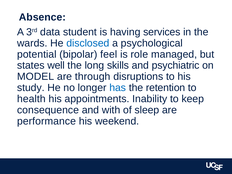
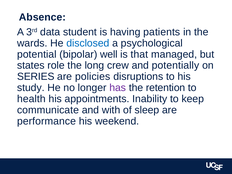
services: services -> patients (162, 32)
feel: feel -> well (109, 54)
role: role -> that (139, 54)
well: well -> role (56, 65)
skills: skills -> crew (118, 65)
psychiatric: psychiatric -> potentially (175, 65)
MODEL: MODEL -> SERIES (36, 77)
through: through -> policies (93, 77)
has colour: blue -> purple (118, 88)
consequence: consequence -> communicate (48, 110)
